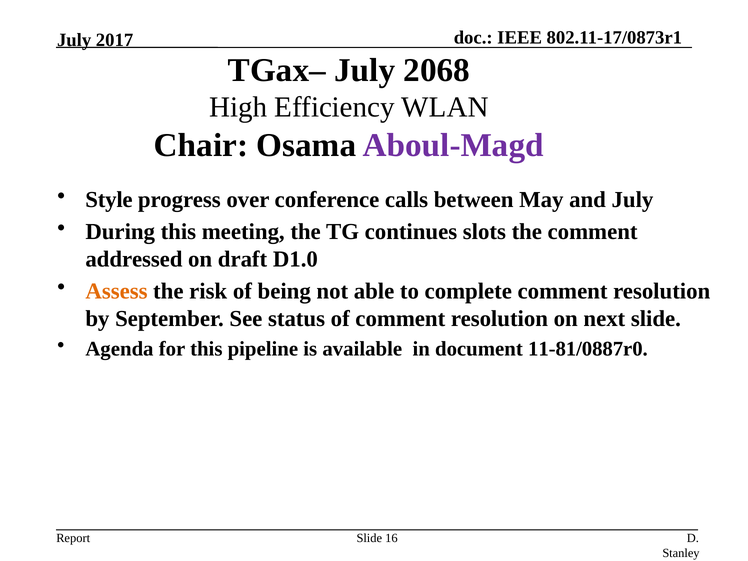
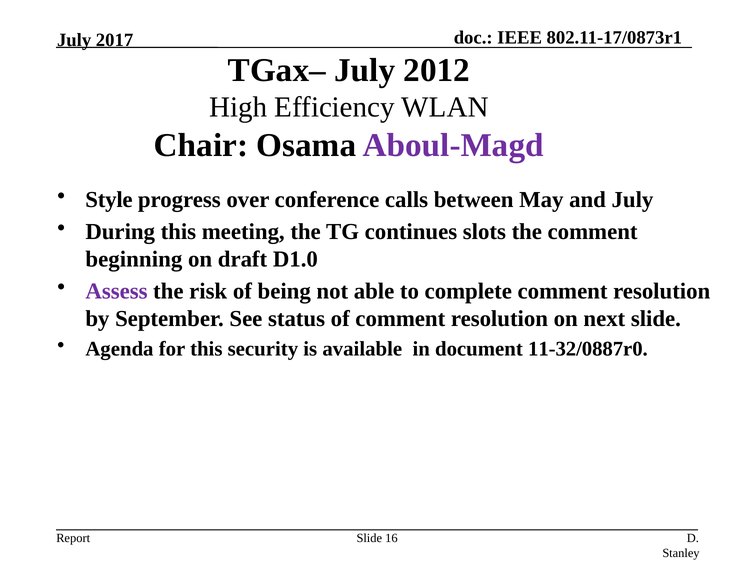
2068: 2068 -> 2012 (437, 70)
addressed: addressed -> beginning (134, 259)
Assess colour: orange -> purple (116, 291)
pipeline: pipeline -> security (263, 349)
11-81/0887r0: 11-81/0887r0 -> 11-32/0887r0 (588, 349)
